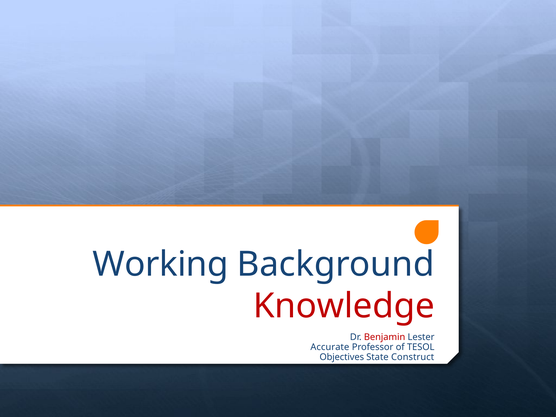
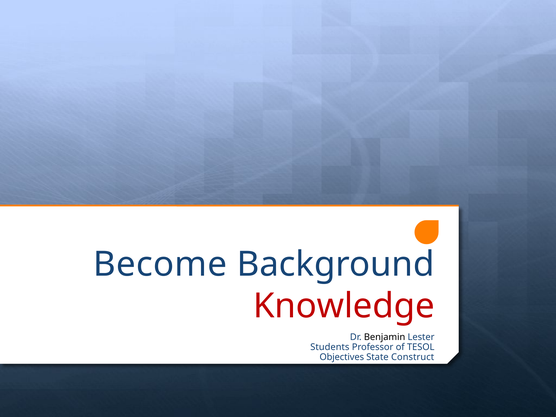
Working: Working -> Become (160, 264)
Benjamin colour: red -> black (385, 337)
Accurate: Accurate -> Students (330, 347)
